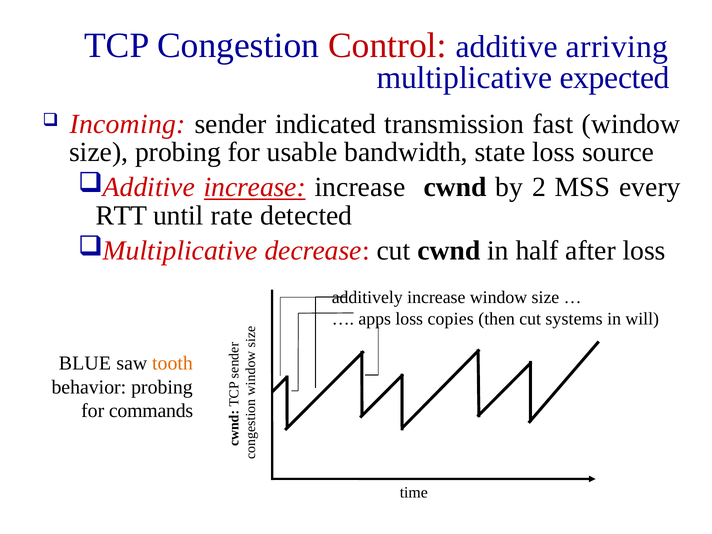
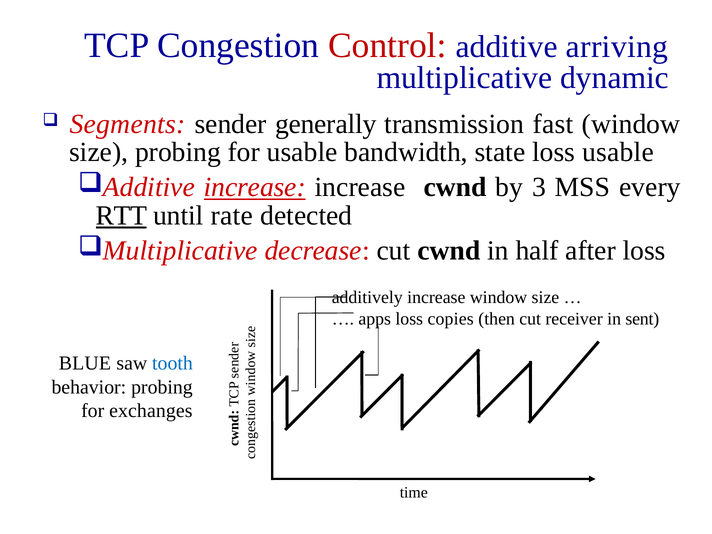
expected: expected -> dynamic (615, 78)
Incoming: Incoming -> Segments (128, 124)
indicated: indicated -> generally (326, 124)
loss source: source -> usable (618, 152)
2: 2 -> 3 (539, 187)
RTT underline: none -> present (121, 216)
systems: systems -> receiver (574, 319)
will: will -> sent (642, 319)
tooth colour: orange -> blue (172, 363)
commands: commands -> exchanges (151, 411)
